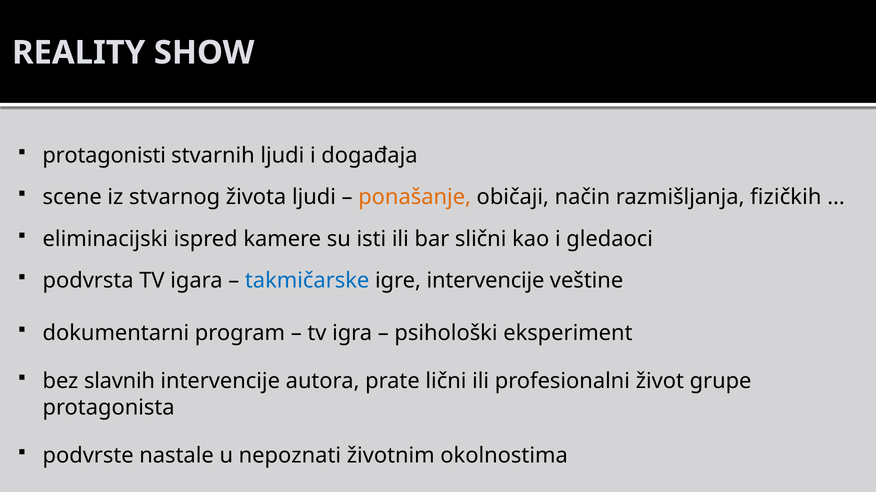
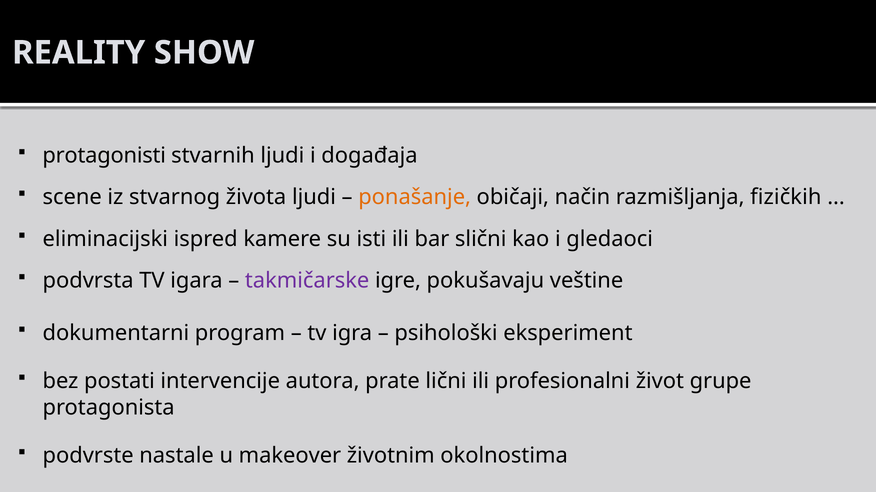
takmičarske colour: blue -> purple (307, 281)
igre intervencije: intervencije -> pokušavaju (485, 281)
slavnih: slavnih -> postati (119, 382)
nepoznati: nepoznati -> makeover (290, 456)
